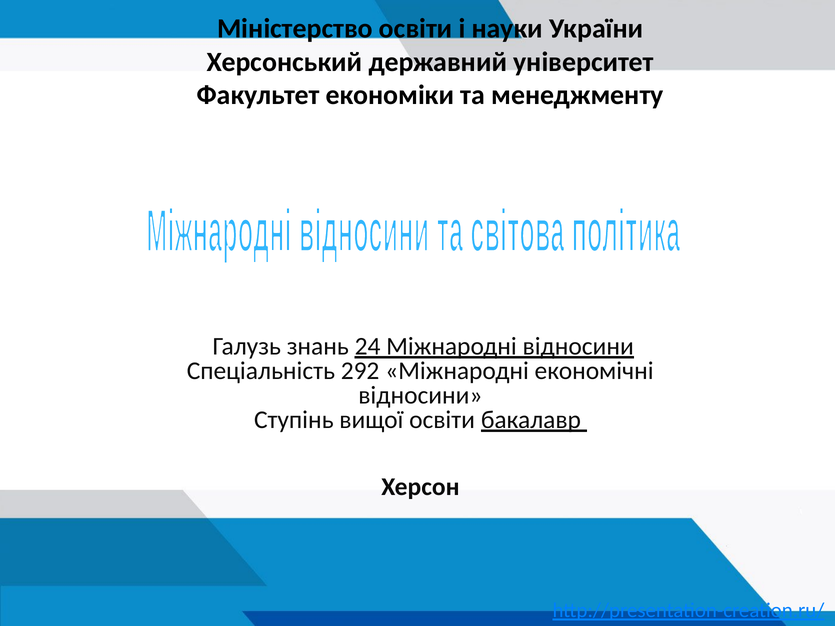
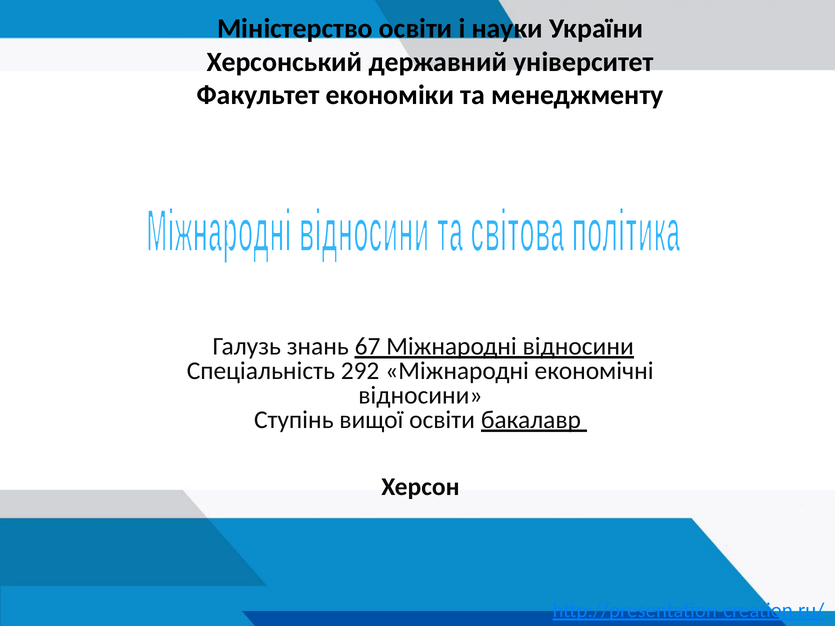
24: 24 -> 67 (368, 347)
